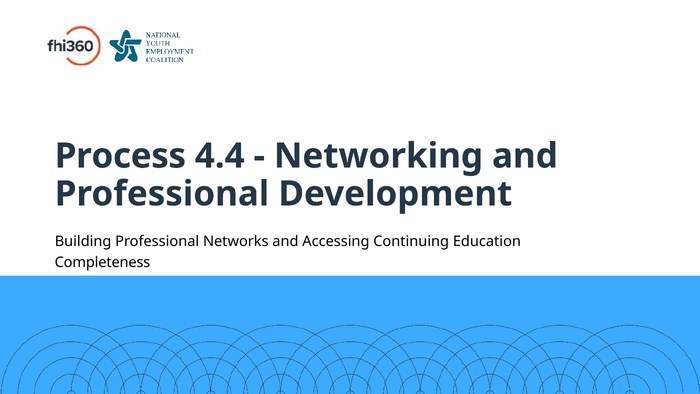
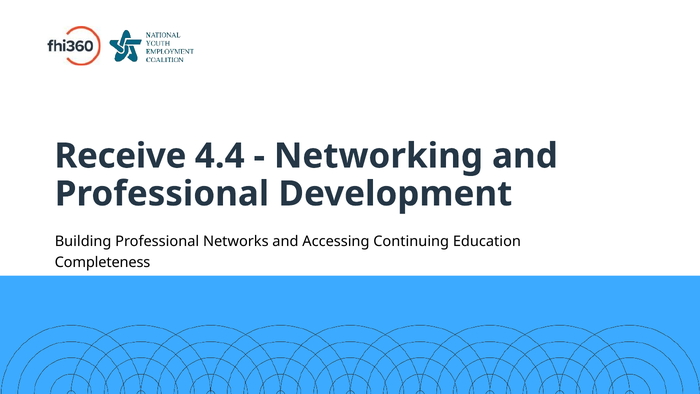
Process: Process -> Receive (120, 156)
